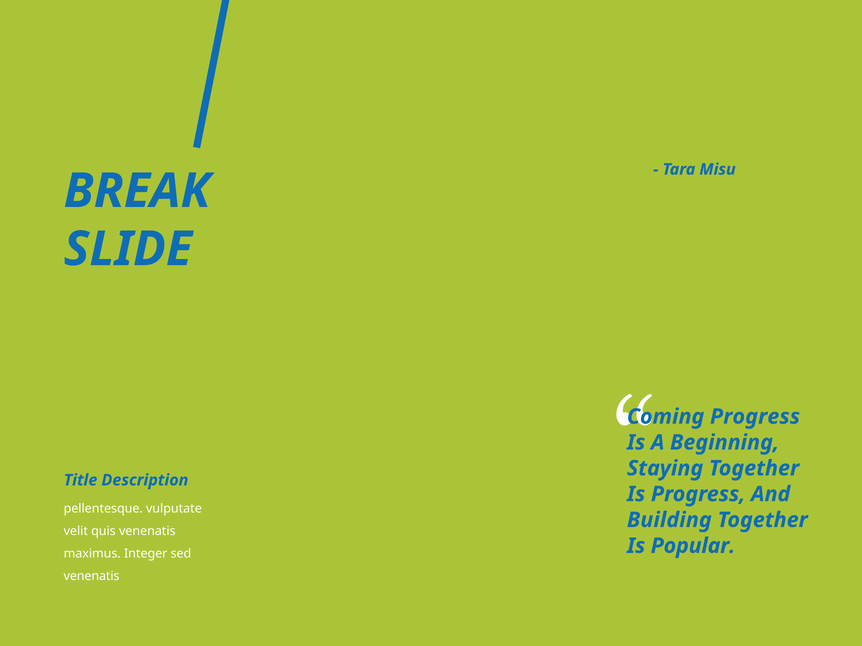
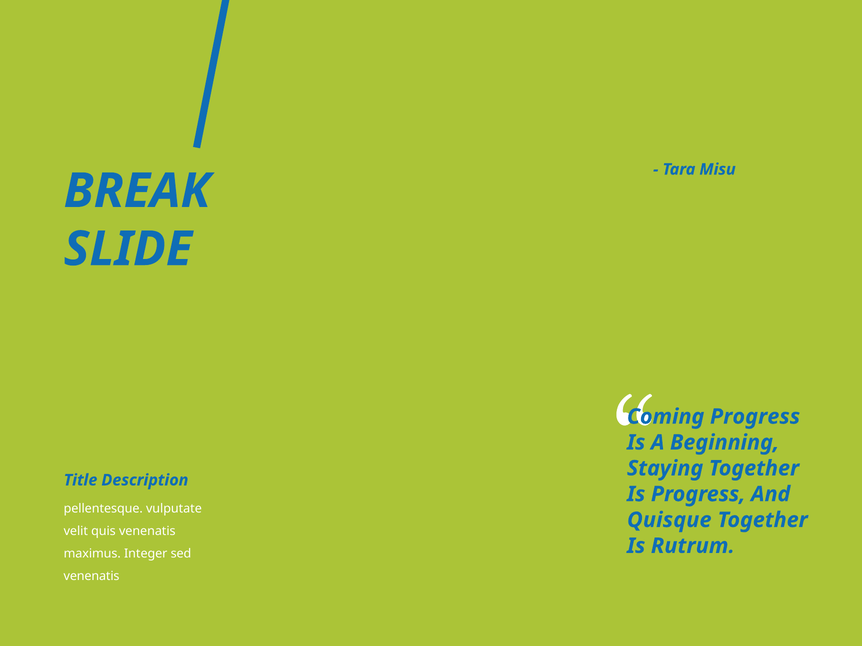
Building: Building -> Quisque (669, 520)
Popular: Popular -> Rutrum (693, 546)
